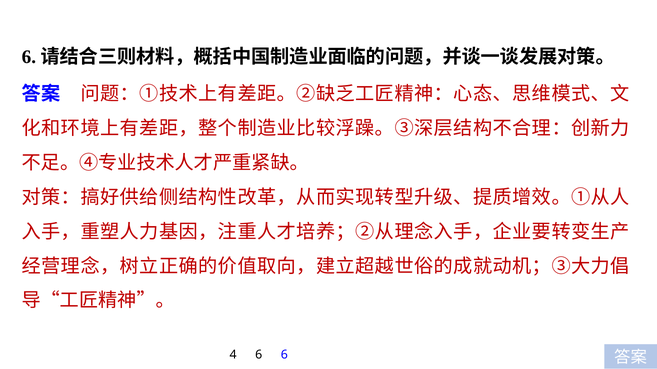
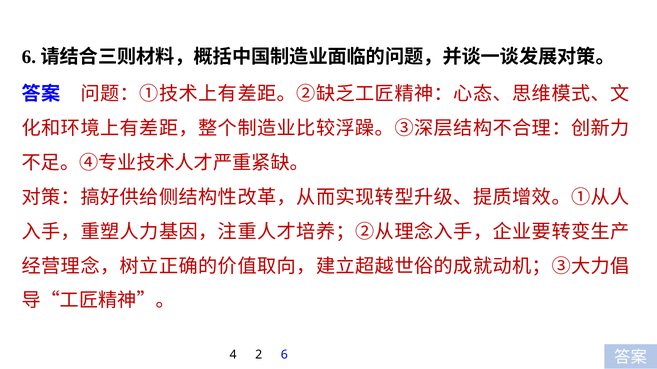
4 6: 6 -> 2 (259, 355)
